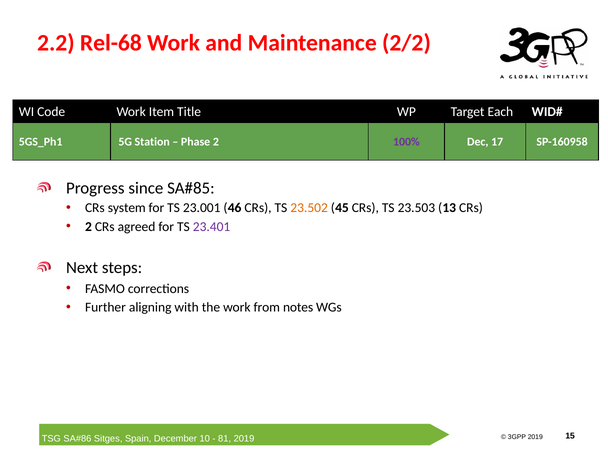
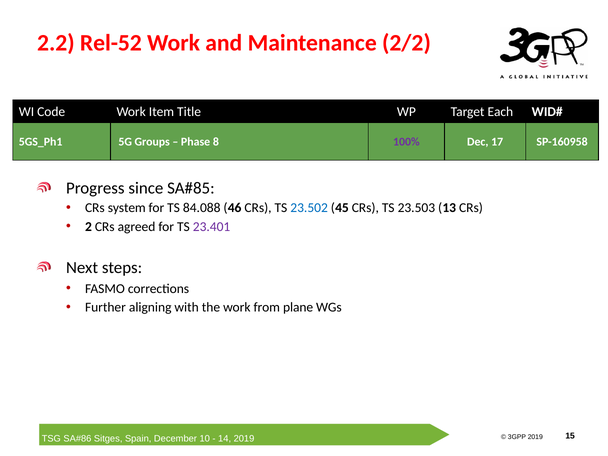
Rel-68: Rel-68 -> Rel-52 (111, 43)
Station: Station -> Groups (152, 142)
Phase 2: 2 -> 8 (216, 142)
23.001: 23.001 -> 84.088 (202, 208)
23.502 colour: orange -> blue (309, 208)
notes: notes -> plane (298, 307)
81: 81 -> 14 (225, 439)
